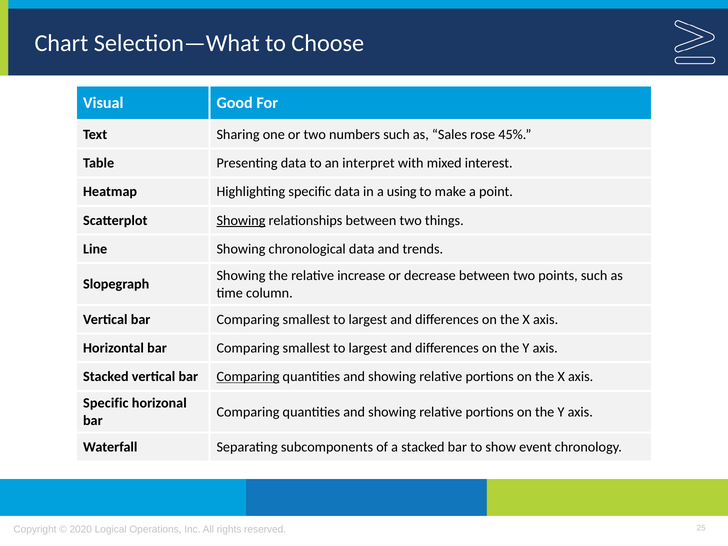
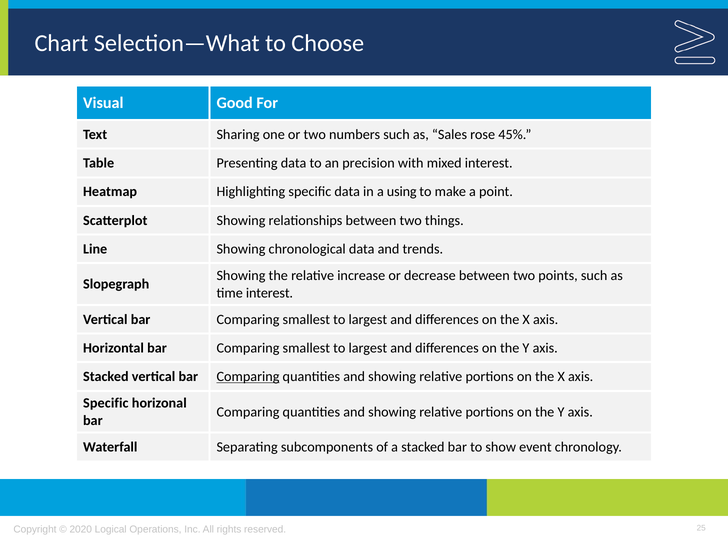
interpret: interpret -> precision (368, 163)
Showing underline: present -> none (241, 220)
time column: column -> interest (269, 293)
